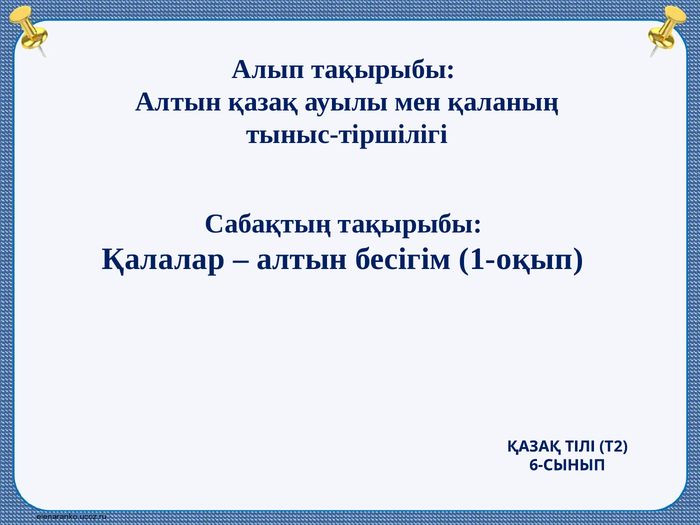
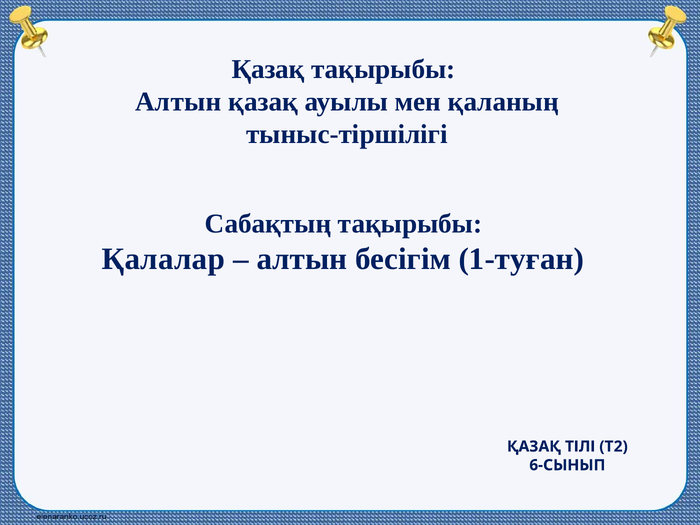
Алып: Алып -> Қазақ (268, 69)
1-оқып: 1-оқып -> 1-туған (521, 259)
